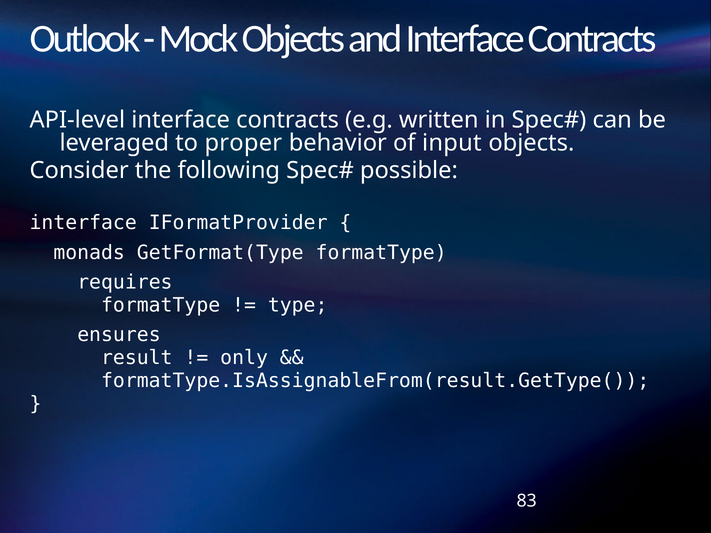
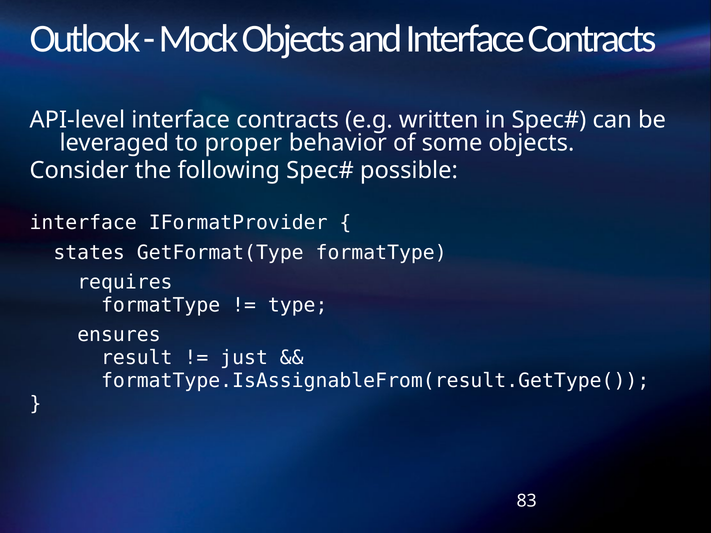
input: input -> some (452, 143)
monads: monads -> states (89, 253)
only: only -> just (244, 358)
